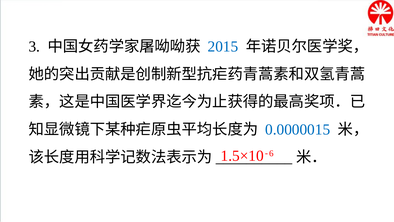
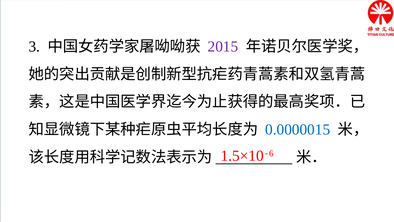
2015 colour: blue -> purple (223, 47)
